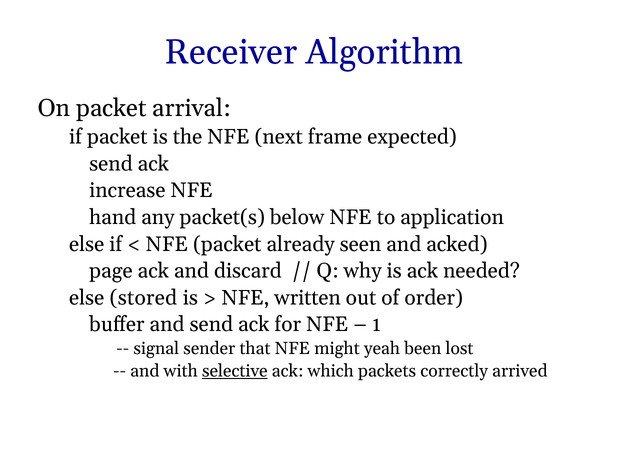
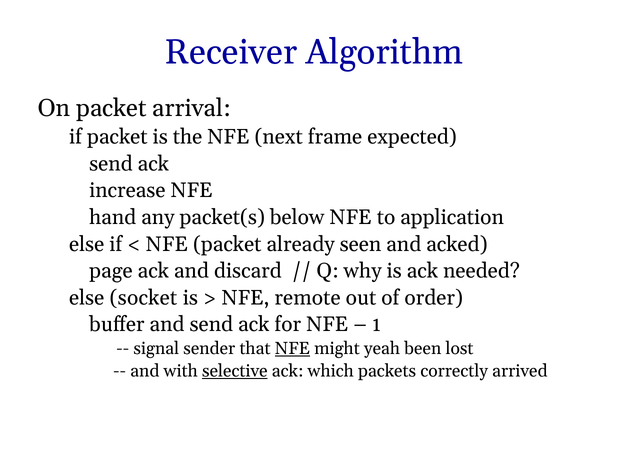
stored: stored -> socket (143, 298)
written: written -> remote (308, 298)
NFE underline: none -> present (292, 349)
